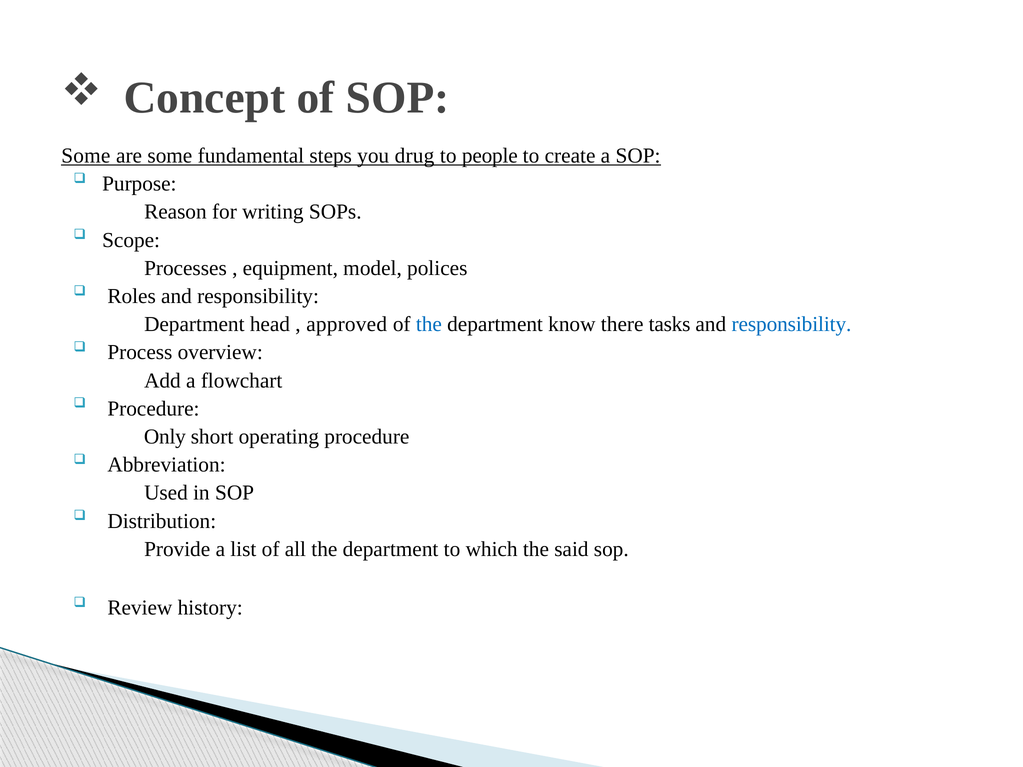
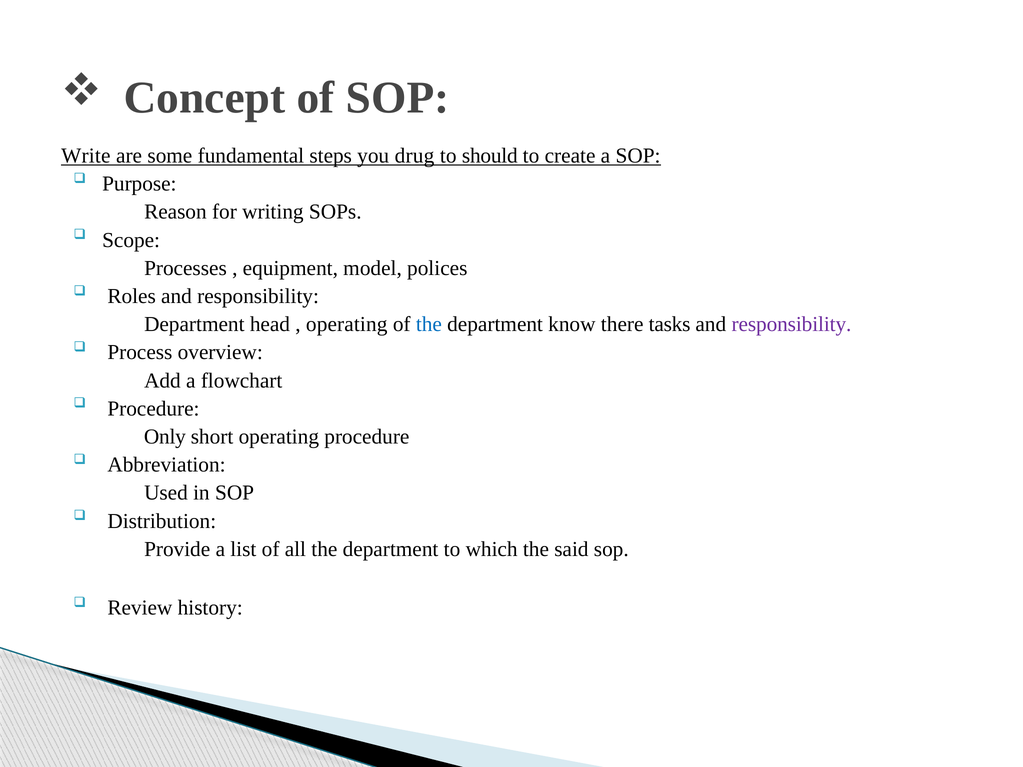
Some: Some -> Write (86, 156)
people: people -> should (490, 156)
approved: approved -> operating (347, 324)
responsibility colour: blue -> purple (791, 324)
